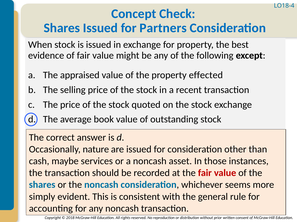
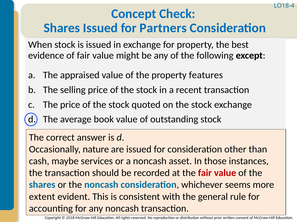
effected: effected -> features (206, 75)
simply: simply -> extent (42, 197)
